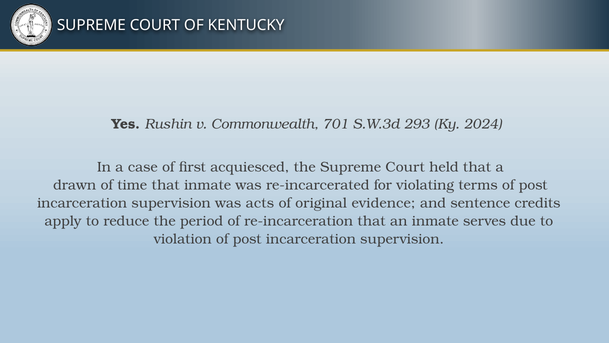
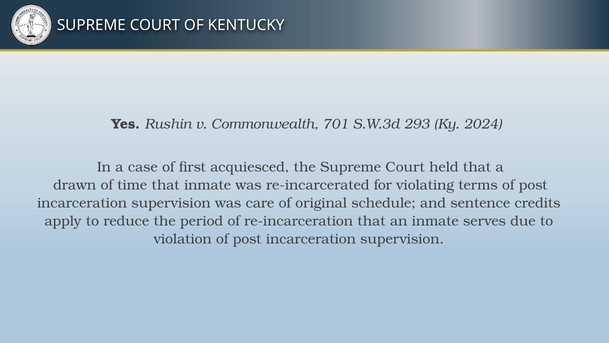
acts: acts -> care (260, 203)
evidence: evidence -> schedule (384, 203)
